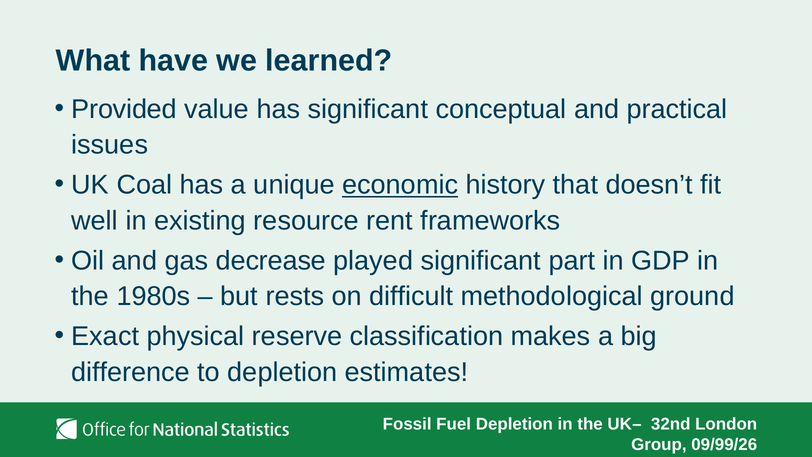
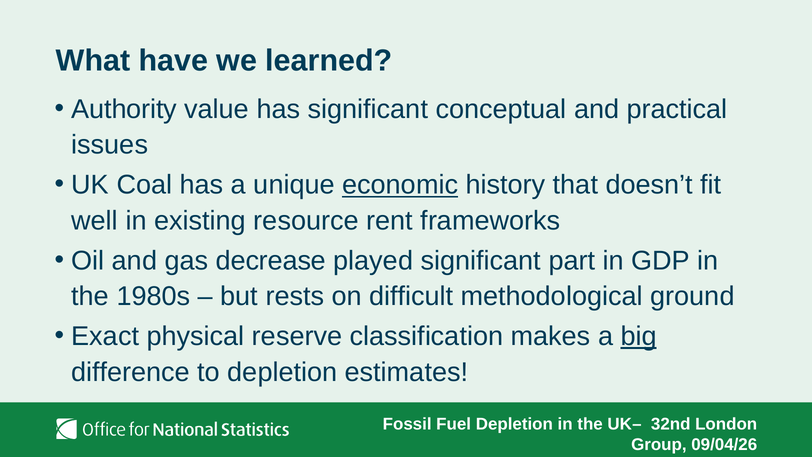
Provided: Provided -> Authority (124, 109)
big underline: none -> present (639, 336)
09/99/26: 09/99/26 -> 09/04/26 (724, 444)
